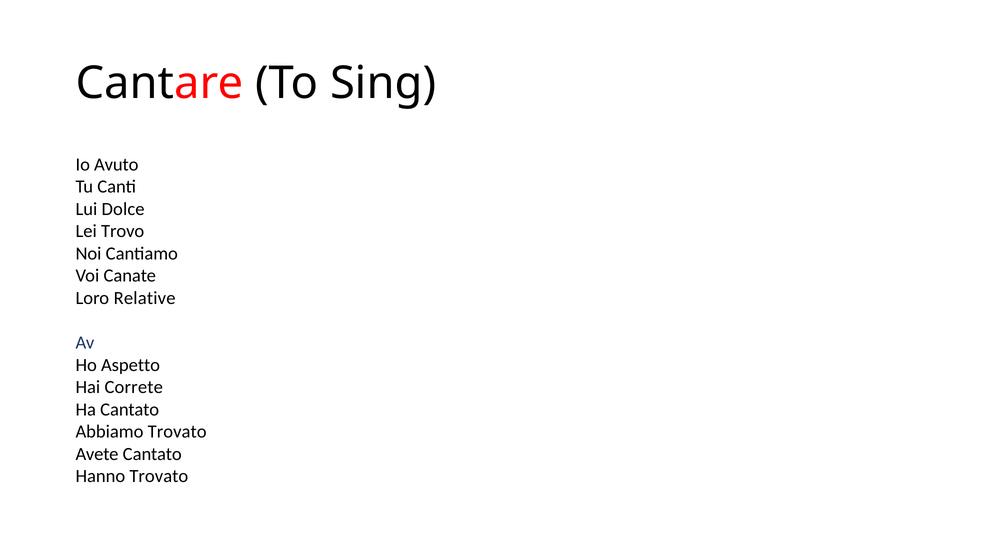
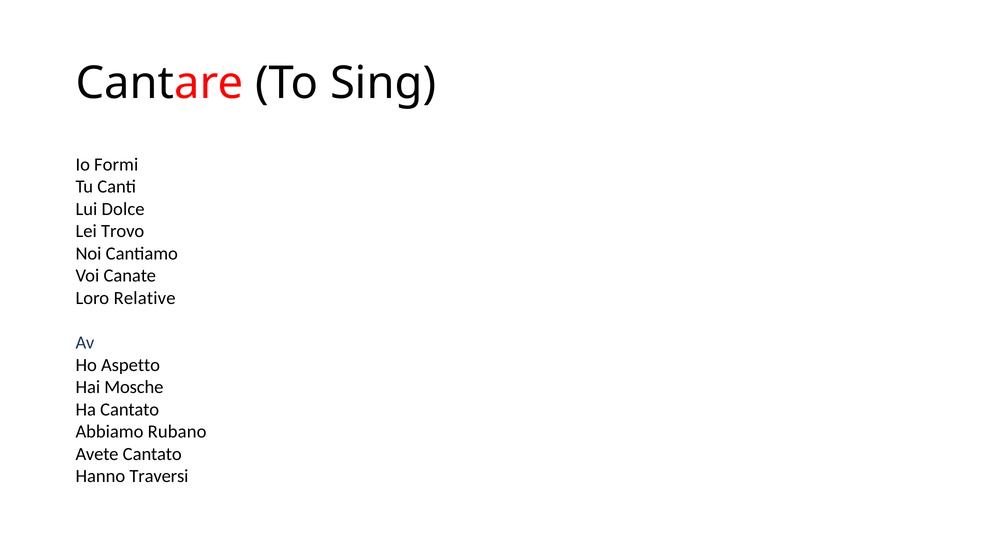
Avuto: Avuto -> Formi (116, 165)
Correte: Correte -> Mosche (134, 388)
Abbiamo Trovato: Trovato -> Rubano (177, 432)
Hanno Trovato: Trovato -> Traversi (159, 477)
